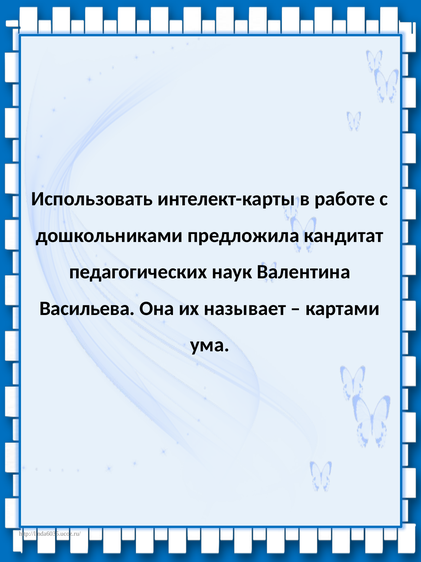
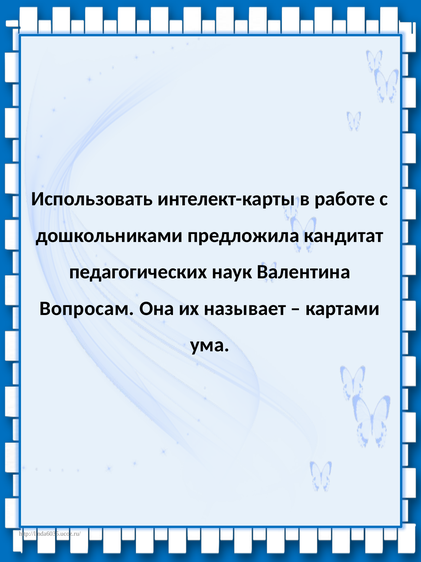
Васильева: Васильева -> Вопросам (87, 308)
